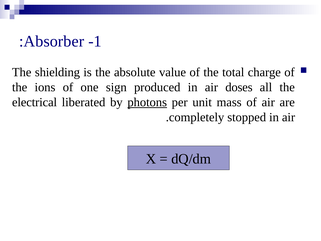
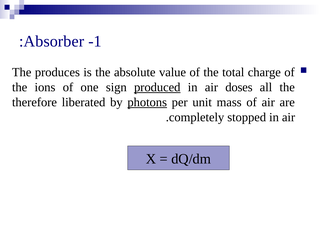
shielding: shielding -> produces (57, 72)
produced underline: none -> present (157, 87)
electrical: electrical -> therefore (34, 102)
